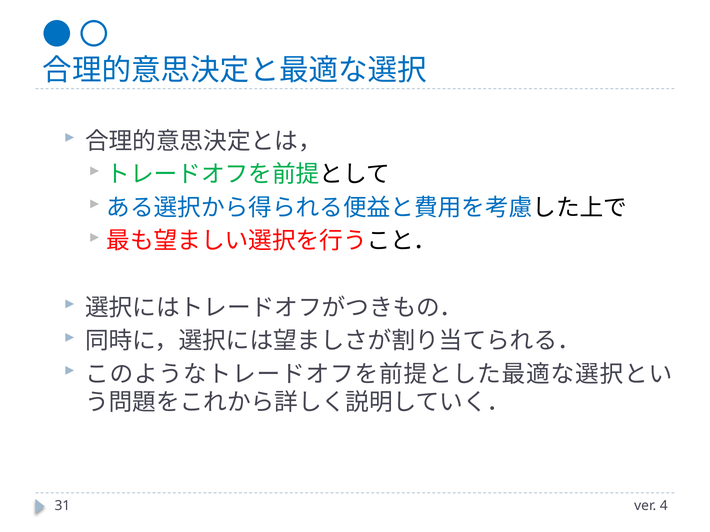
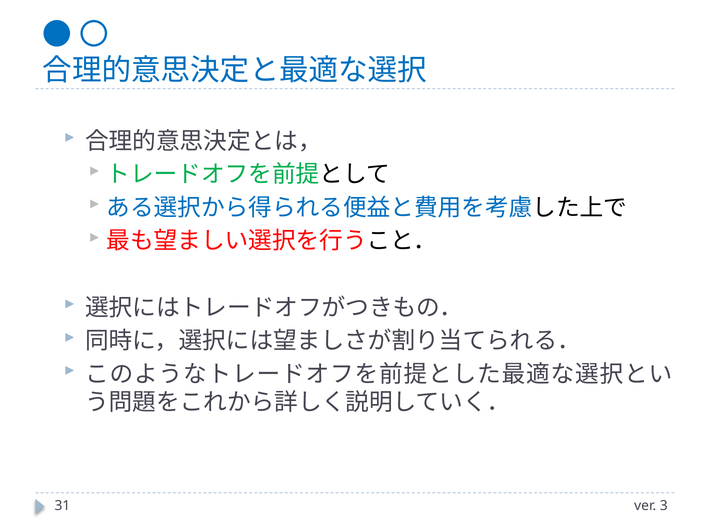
4: 4 -> 3 (664, 506)
